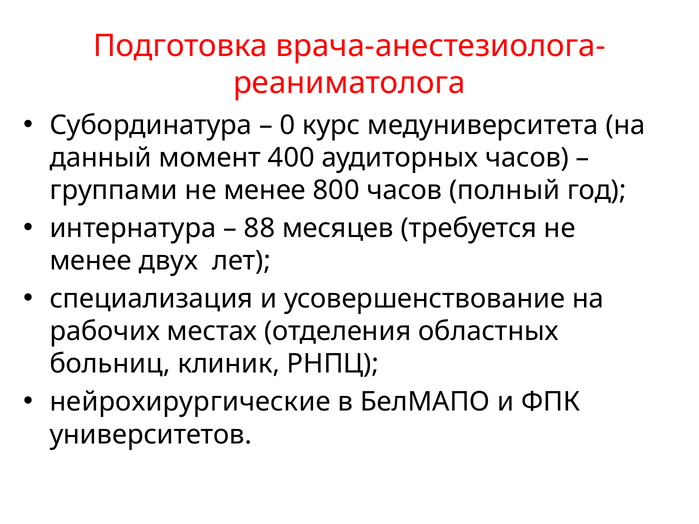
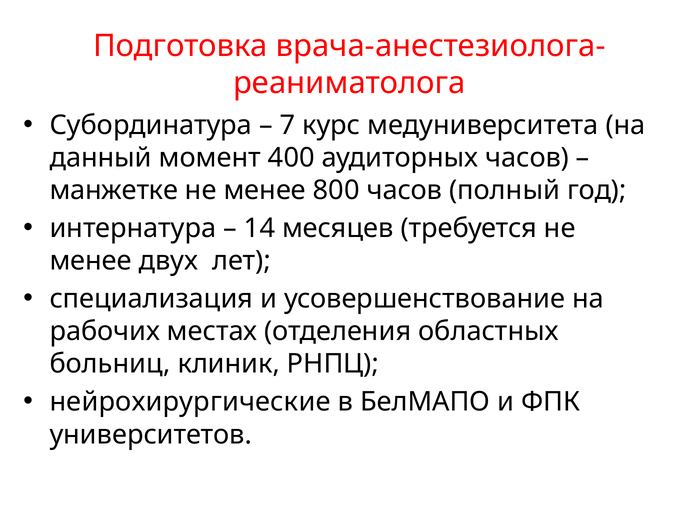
0: 0 -> 7 (287, 125)
группами: группами -> манжетке (114, 191)
88: 88 -> 14 (260, 229)
